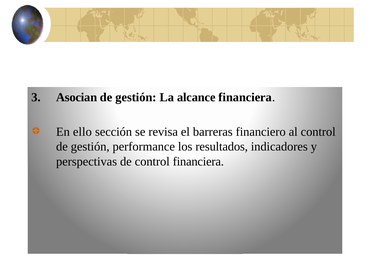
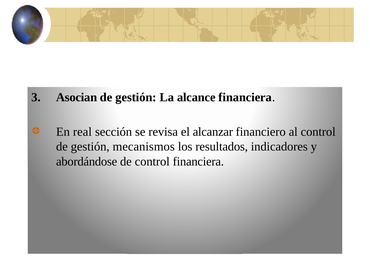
ello: ello -> real (82, 132)
barreras: barreras -> alcanzar (213, 132)
performance: performance -> mecanismos (144, 146)
perspectivas: perspectivas -> abordándose (87, 161)
